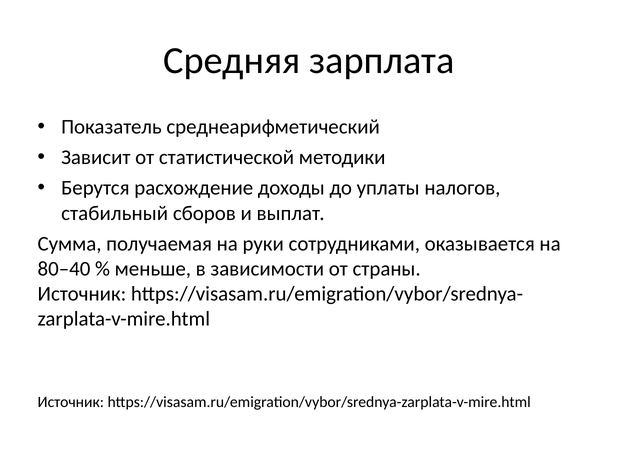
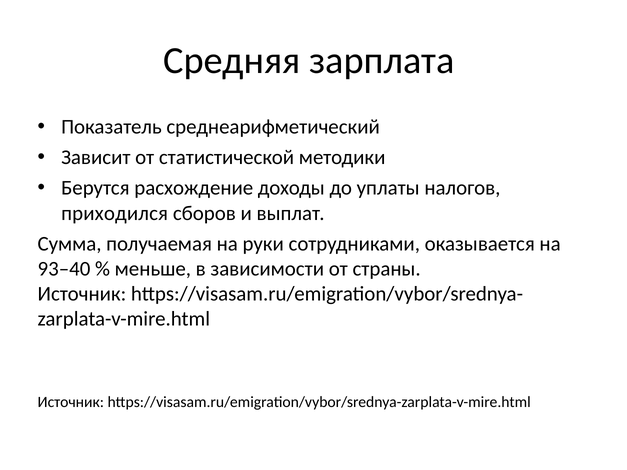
стабильный: стабильный -> приходился (115, 213)
80–40: 80–40 -> 93–40 (64, 269)
